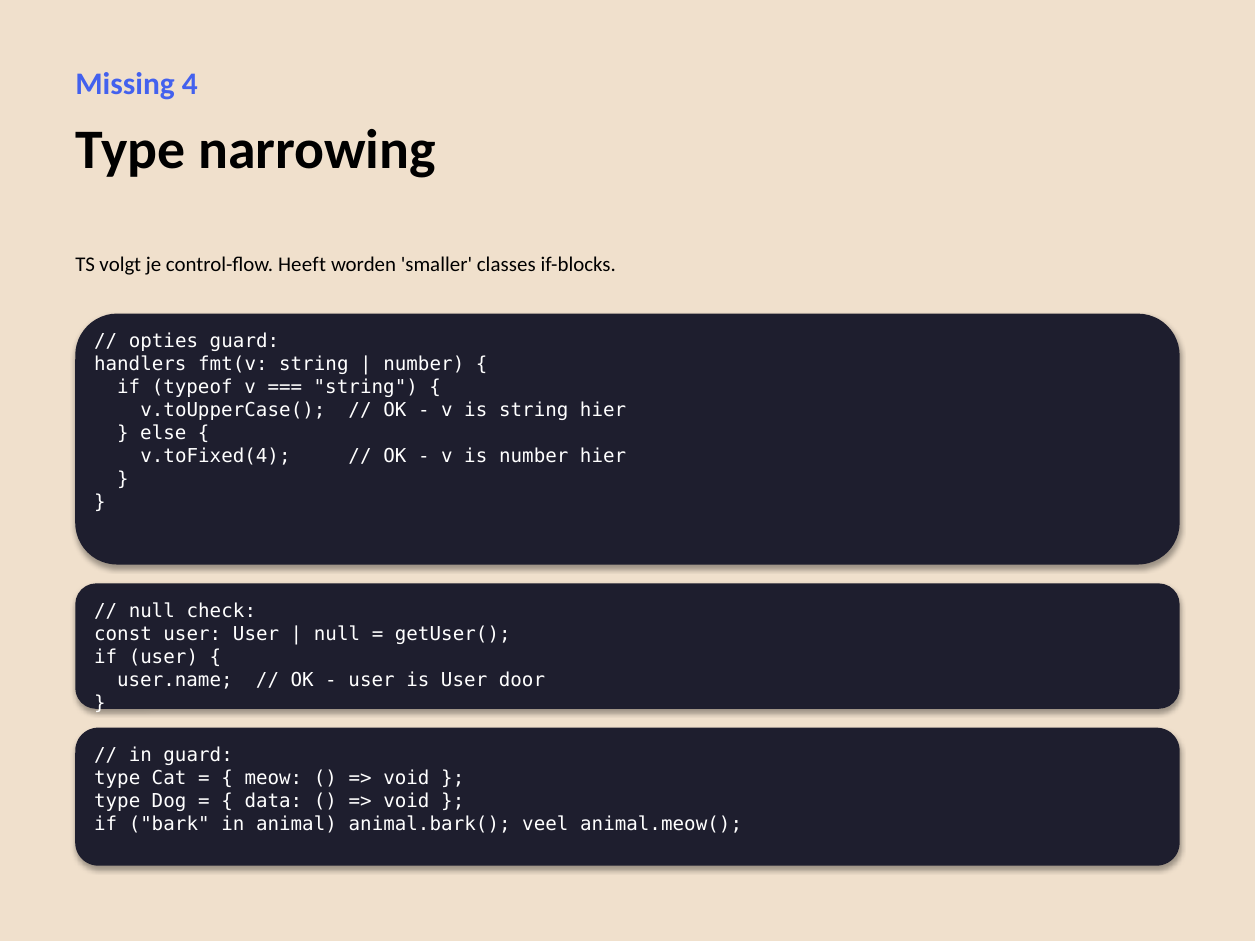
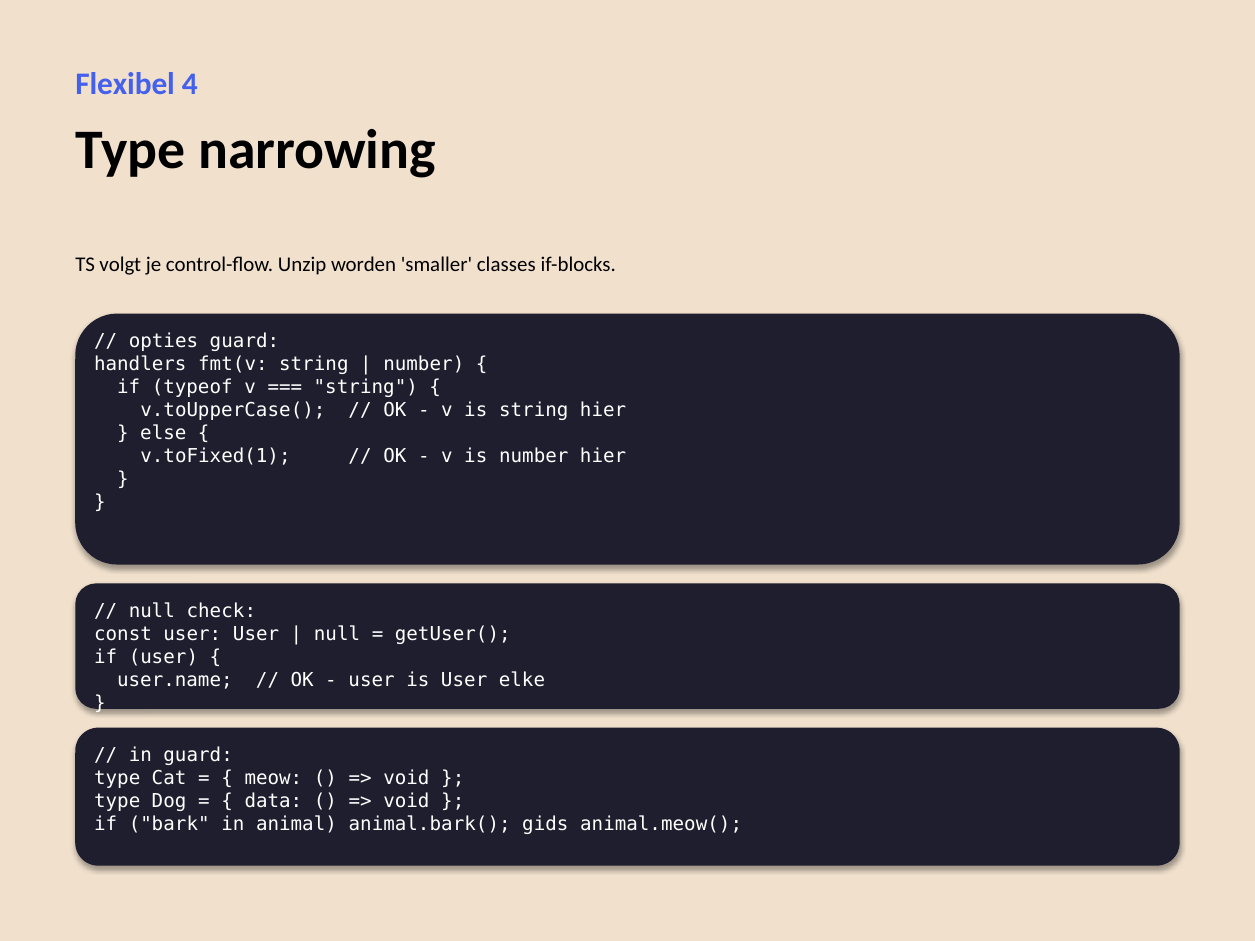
Missing: Missing -> Flexibel (125, 84)
Heeft: Heeft -> Unzip (302, 265)
v.toFixed(4: v.toFixed(4 -> v.toFixed(1 (215, 457)
door: door -> elke (522, 681)
veel: veel -> gids (545, 825)
